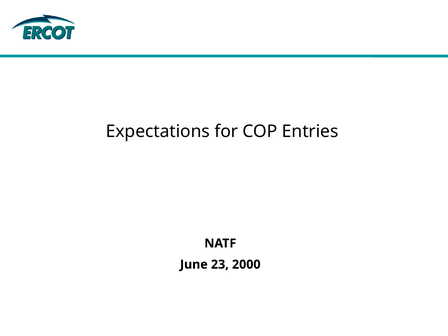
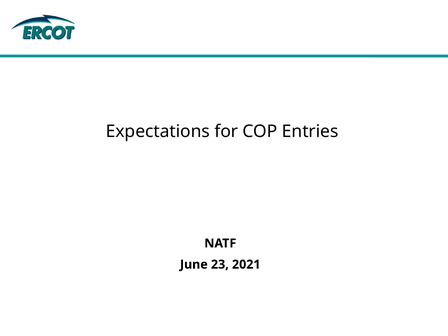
2000: 2000 -> 2021 (246, 264)
